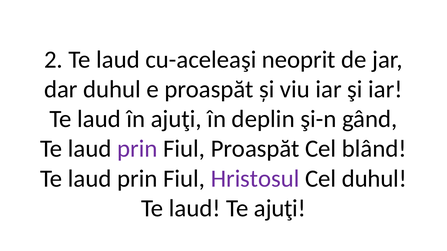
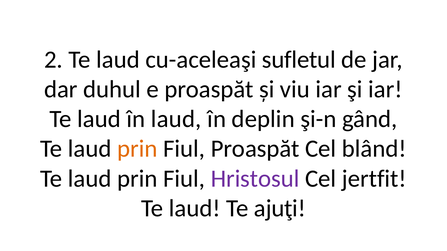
neoprit: neoprit -> sufletul (299, 60)
în ajuţi: ajuţi -> laud (176, 119)
prin colour: purple -> orange (137, 149)
Cel duhul: duhul -> jertfit (374, 179)
